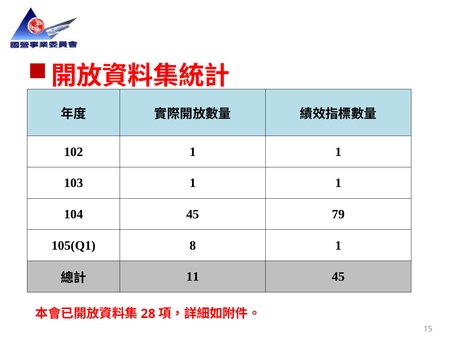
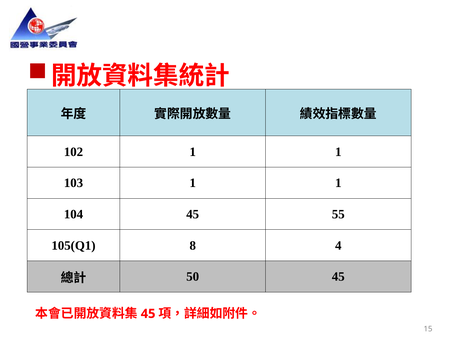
79: 79 -> 55 (338, 214)
8 1: 1 -> 4 (338, 245)
11: 11 -> 50 (193, 277)
28: 28 -> 45 (148, 314)
